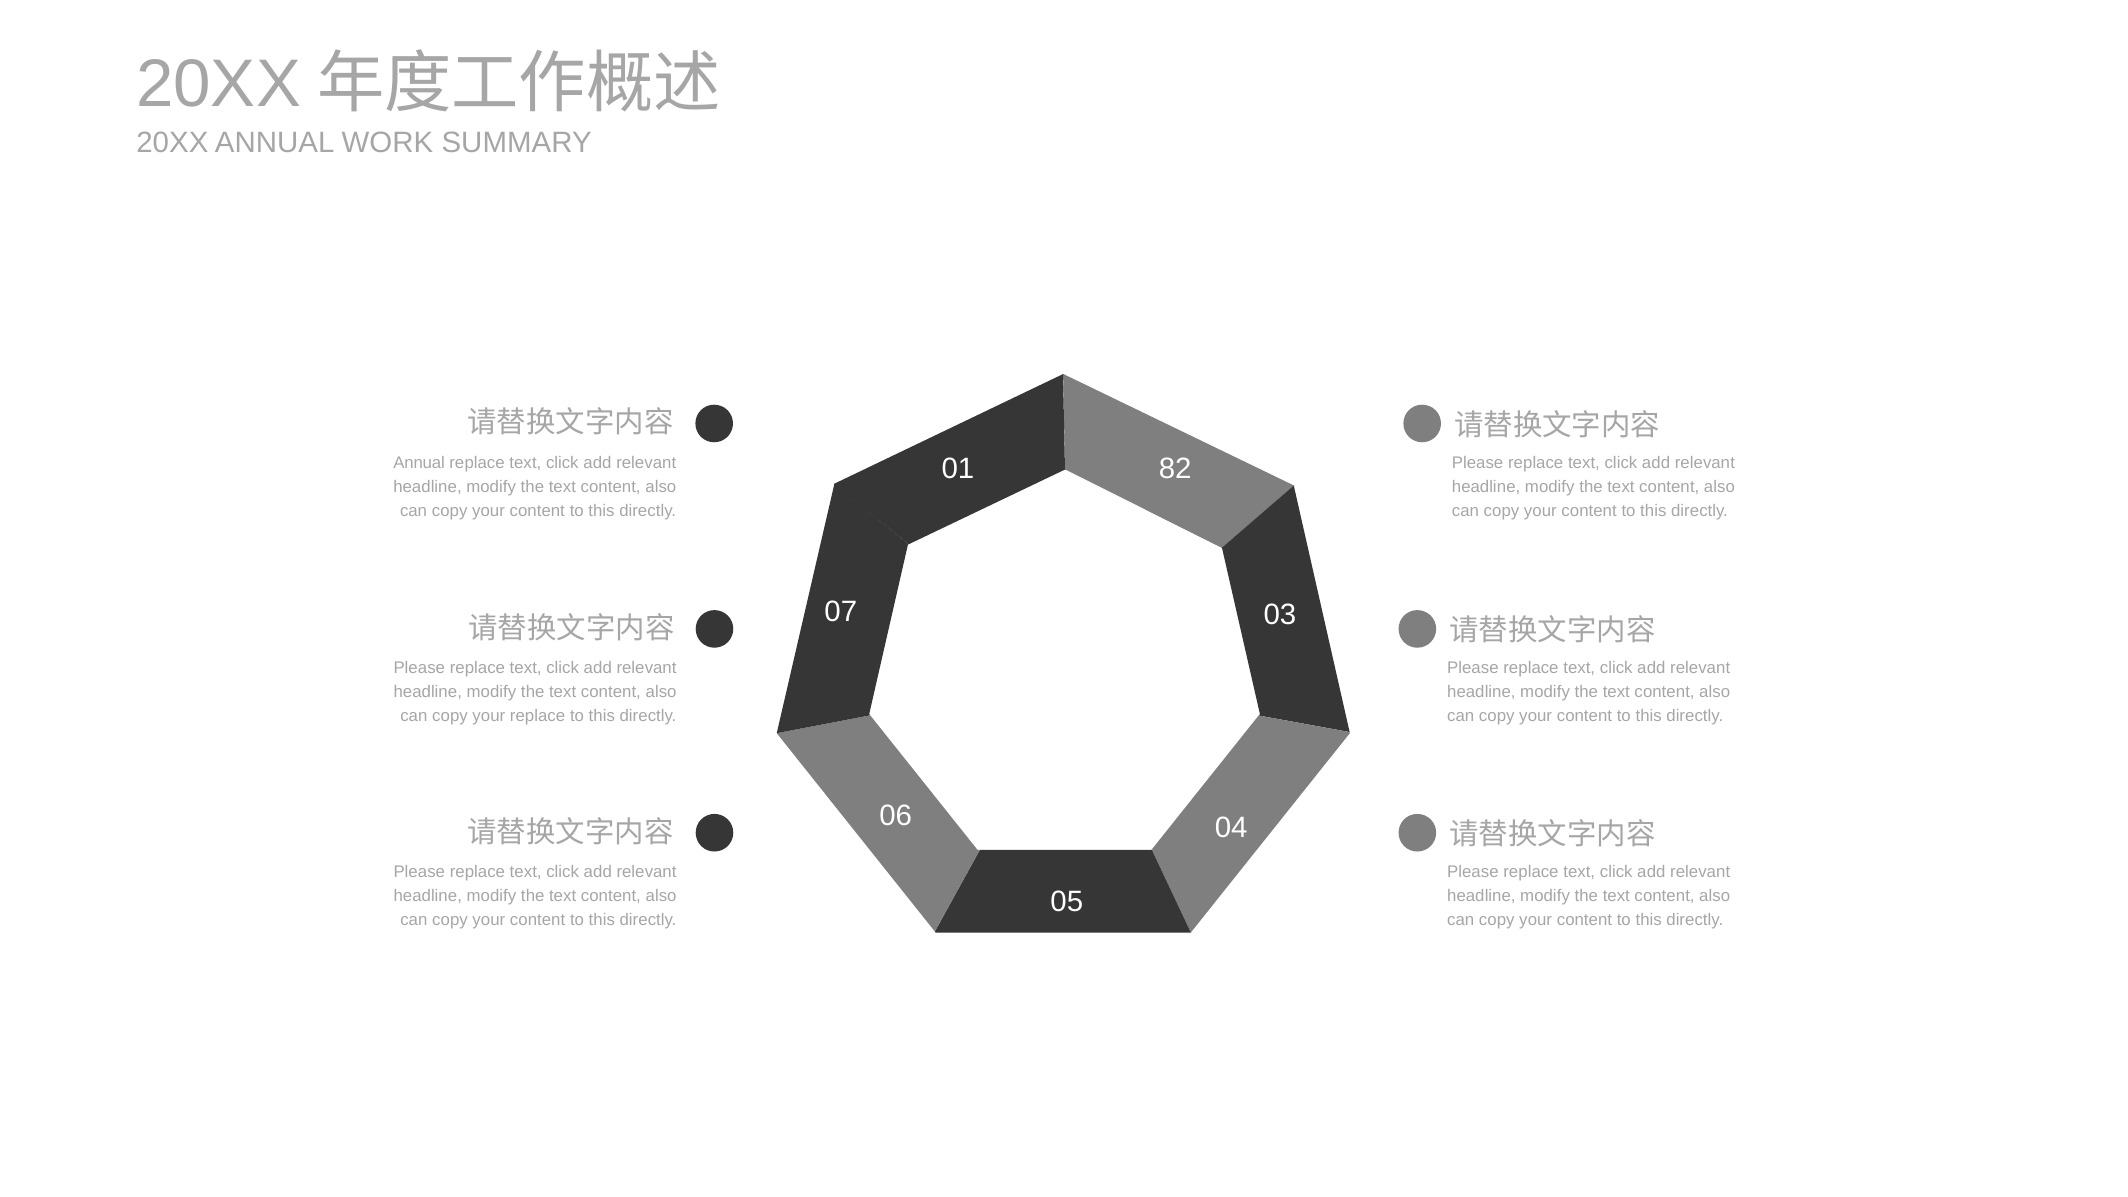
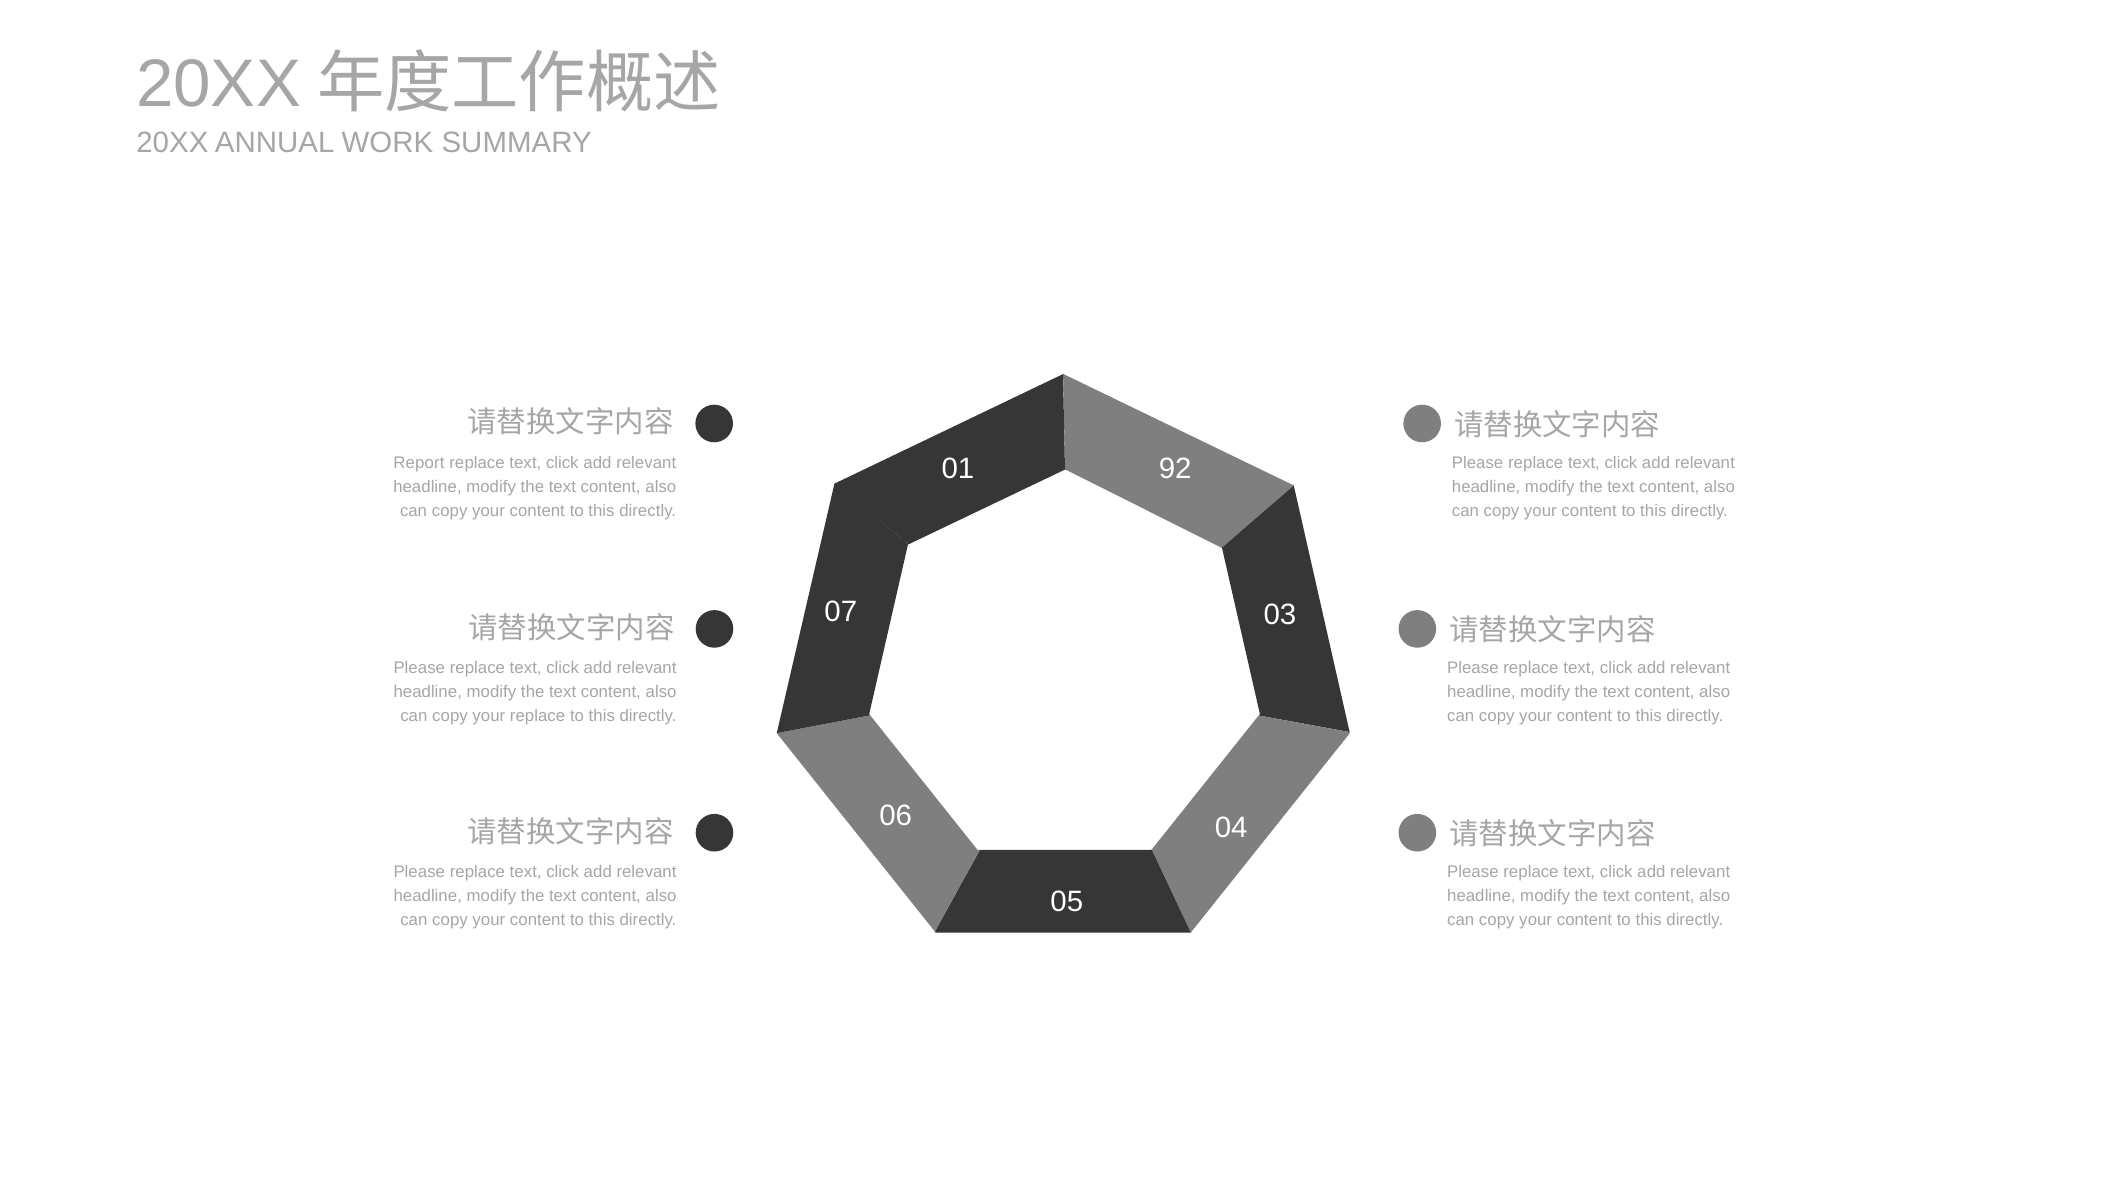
Annual: Annual -> Report (419, 462)
82: 82 -> 92 (1175, 469)
